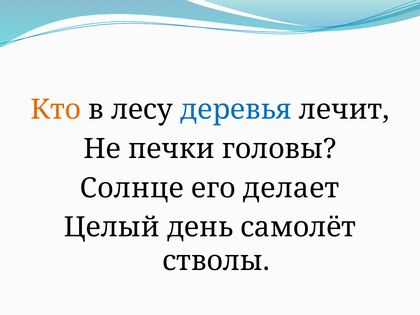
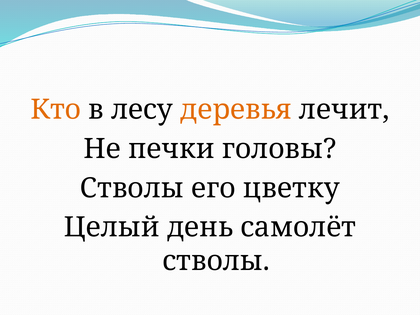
деревья colour: blue -> orange (236, 110)
Солнце: Солнце -> Стволы (132, 188)
делает: делает -> цветку (291, 188)
